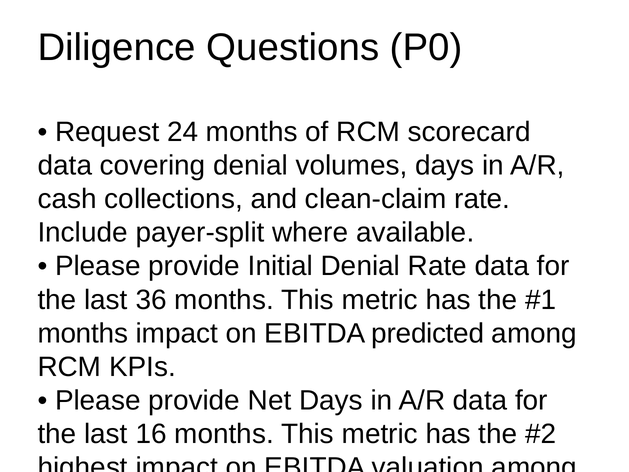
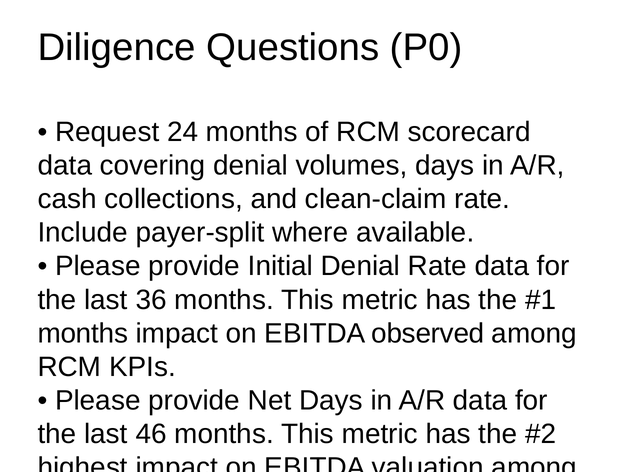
predicted: predicted -> observed (428, 333)
16: 16 -> 46 (151, 434)
